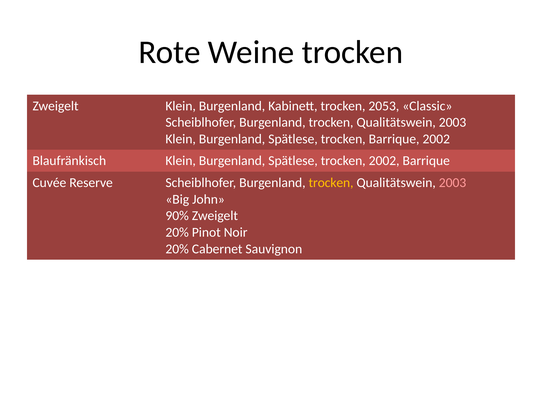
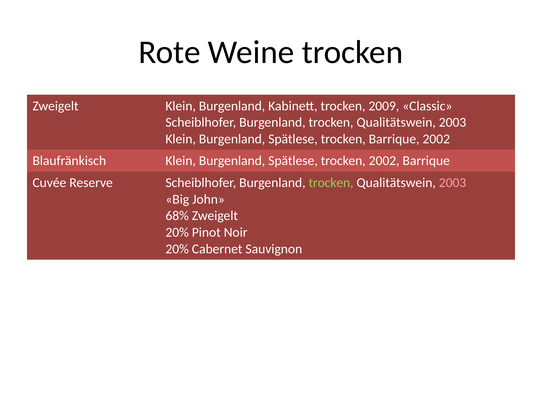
2053: 2053 -> 2009 (384, 106)
trocken colour: yellow -> light green (331, 183)
90%: 90% -> 68% (177, 216)
